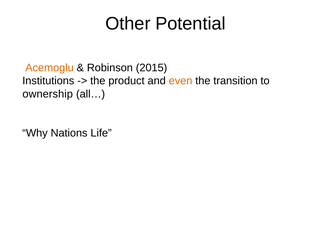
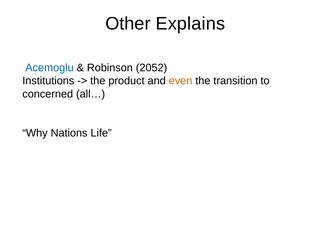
Potential: Potential -> Explains (190, 24)
Acemoglu colour: orange -> blue (50, 68)
2015: 2015 -> 2052 (152, 68)
ownership: ownership -> concerned (48, 94)
